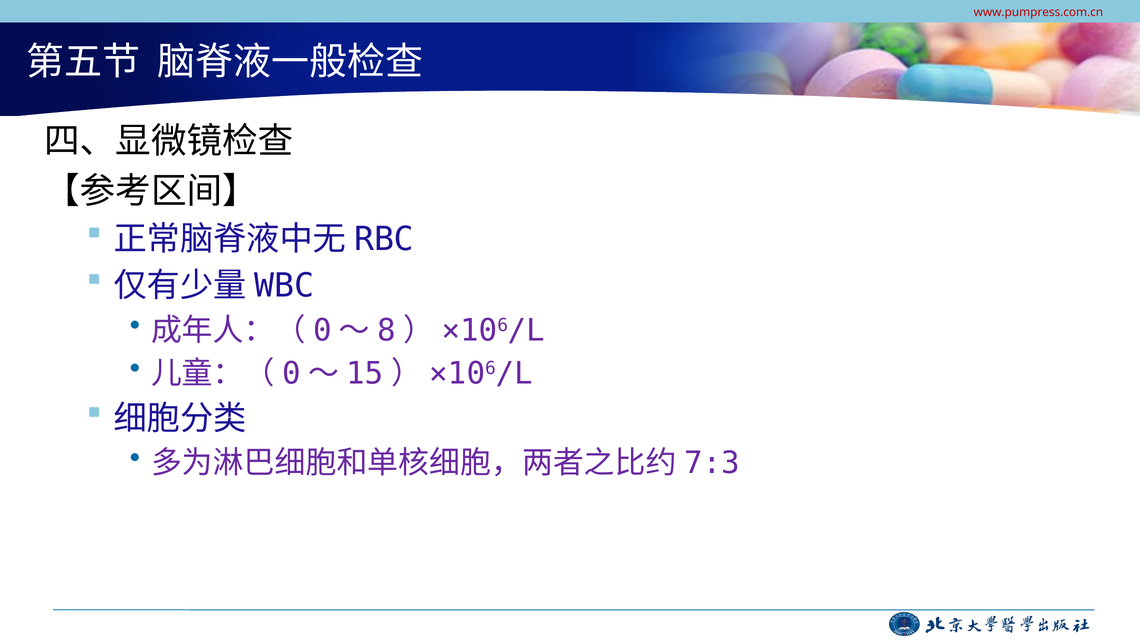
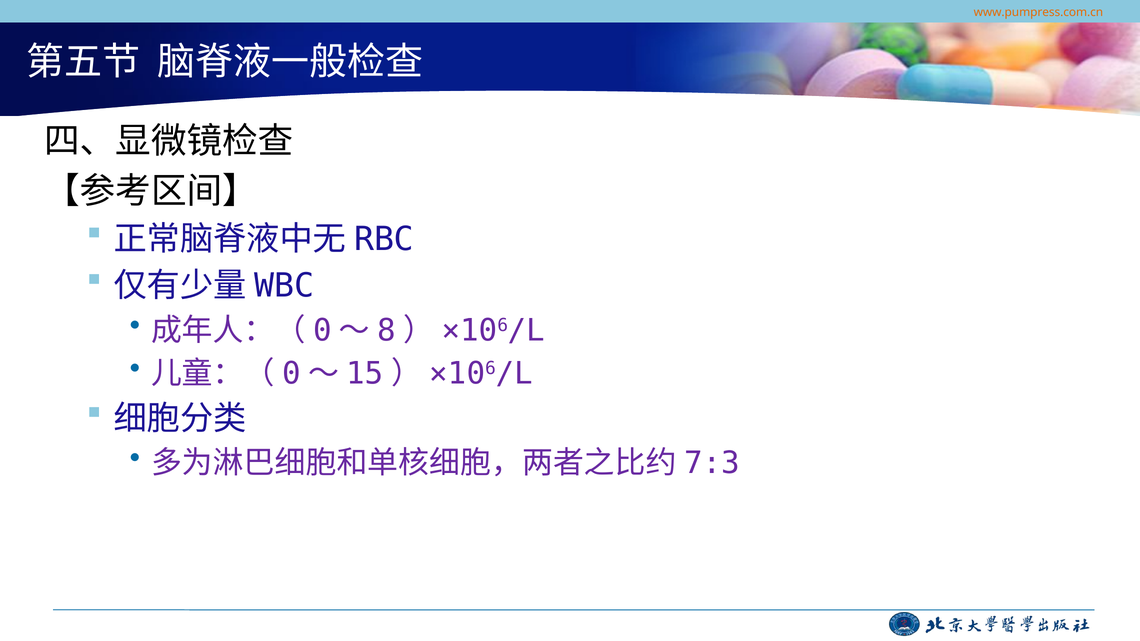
www.pumpress.com.cn colour: red -> orange (1038, 12)
